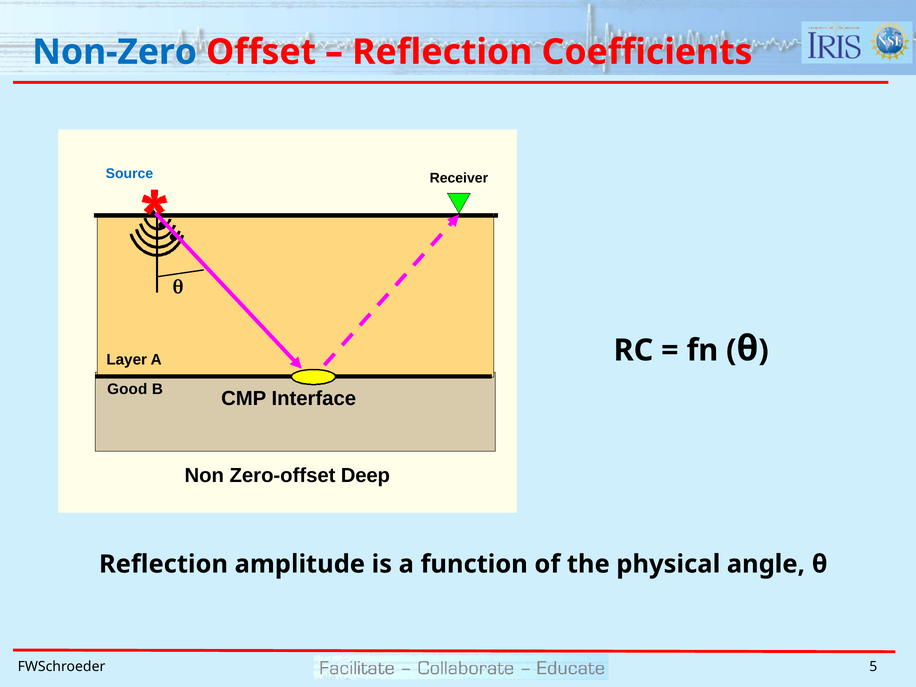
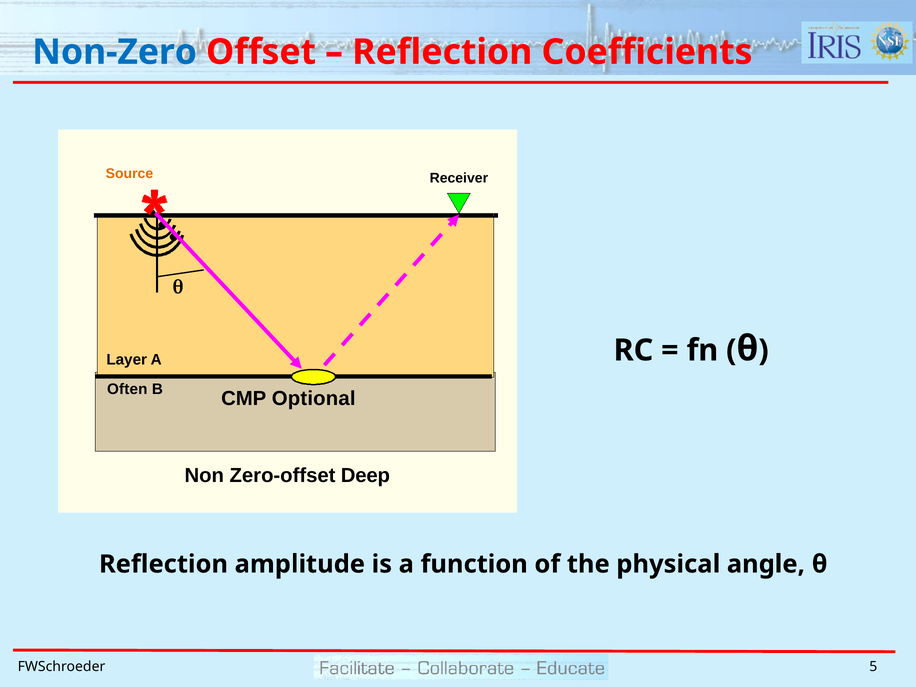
Source colour: blue -> orange (129, 174)
Good: Good -> Often (127, 389)
Interface: Interface -> Optional (314, 398)
